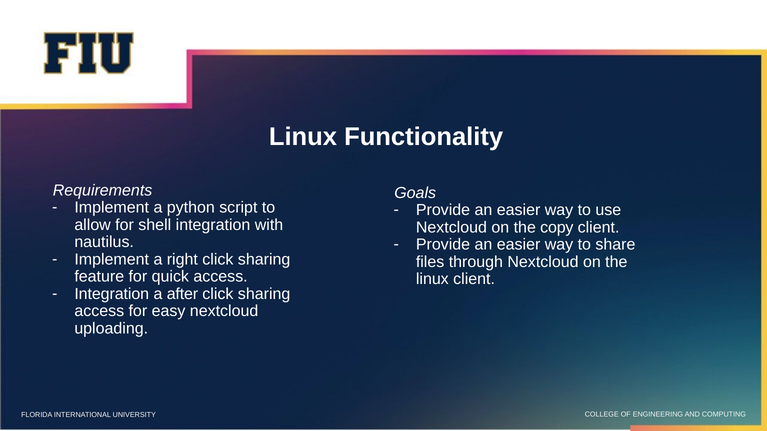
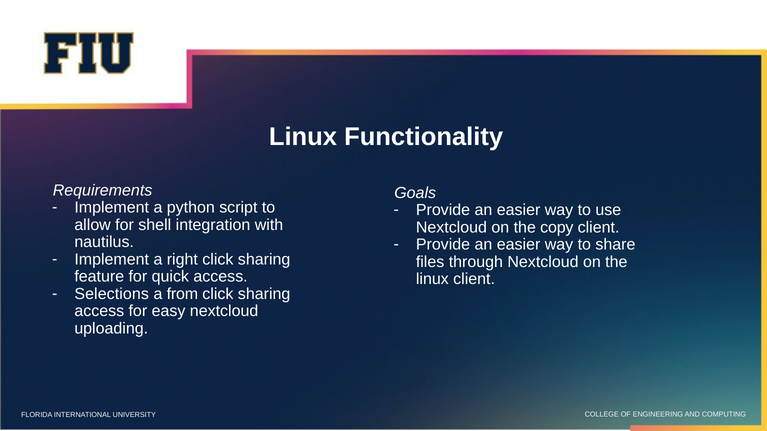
Integration: Integration -> Selections (112, 294)
after: after -> from (182, 294)
